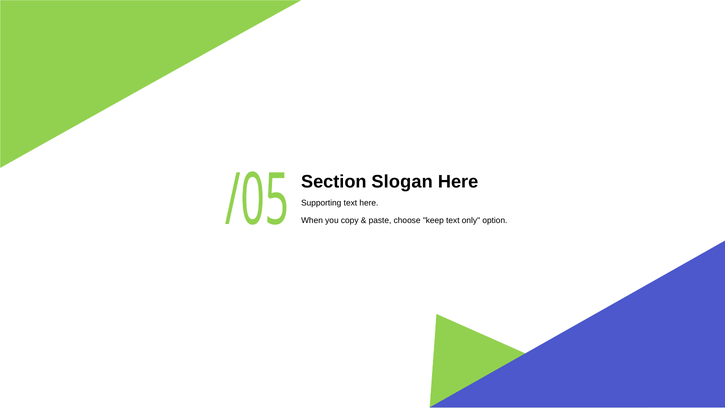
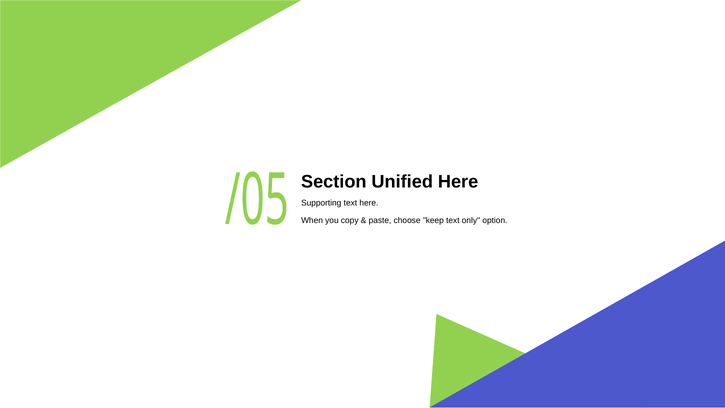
Slogan: Slogan -> Unified (402, 182)
